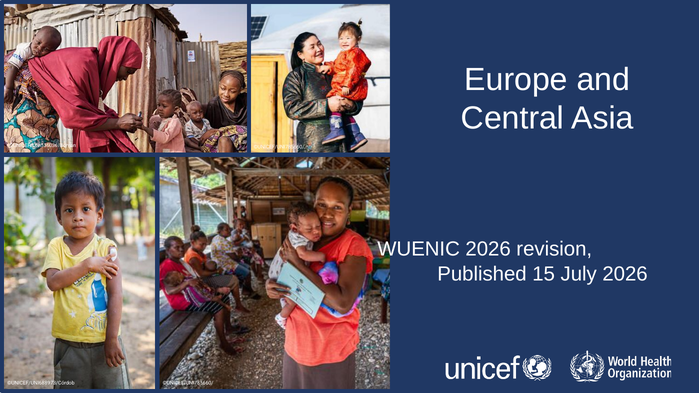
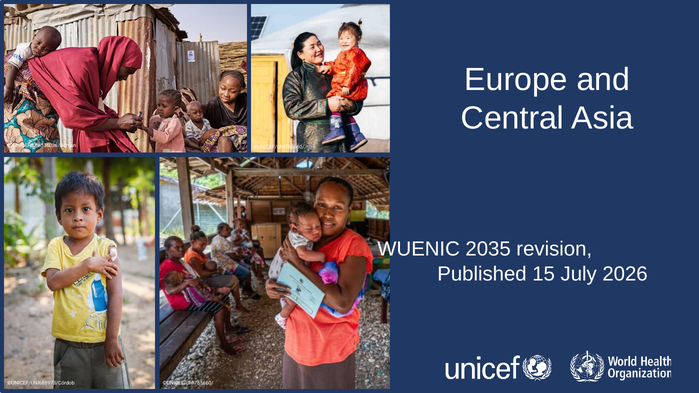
WUENIC 2026: 2026 -> 2035 (488, 249)
